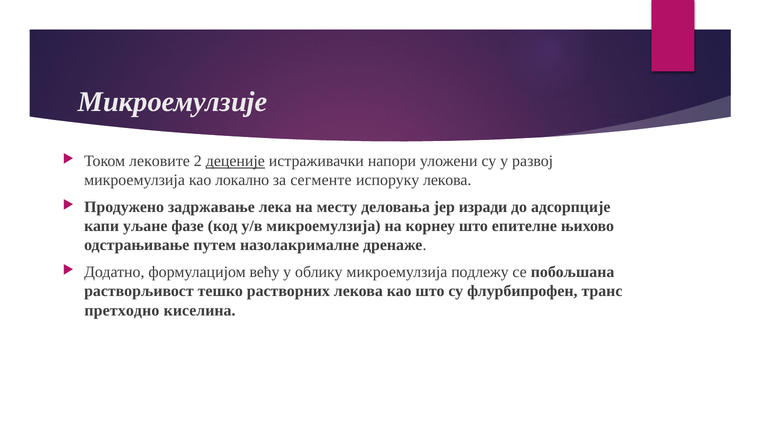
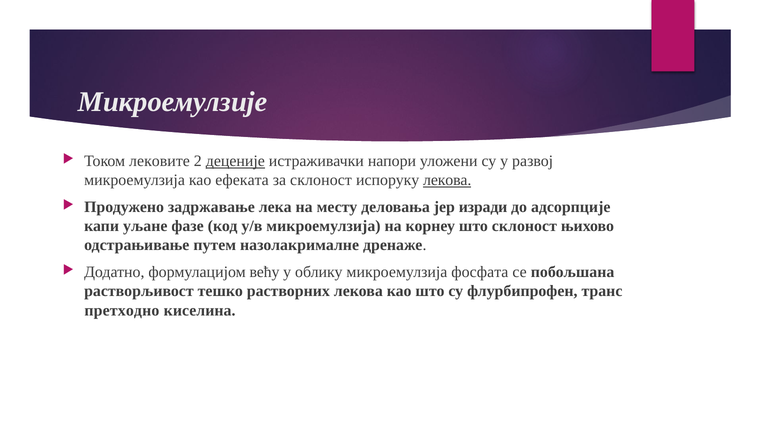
локално: локално -> ефеката (242, 180)
за сегменте: сегменте -> склоност (321, 180)
лекова underline: none -> present (447, 180)
што епителне: епителне -> склоност (524, 226)
подлежу: подлежу -> фосфата (480, 272)
